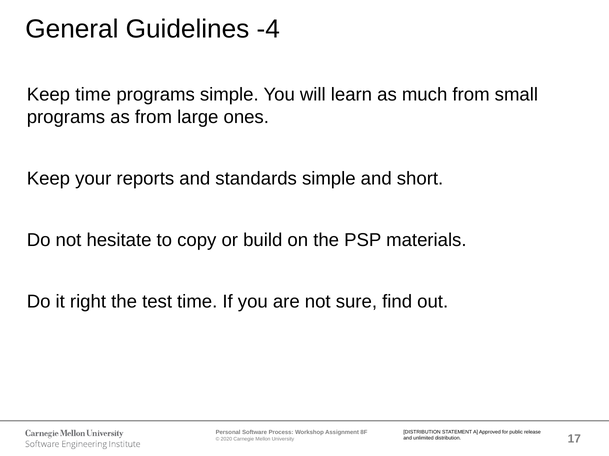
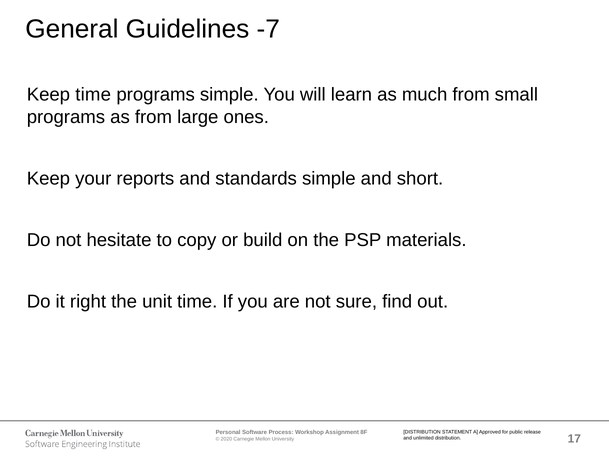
-4: -4 -> -7 (268, 29)
test: test -> unit (157, 302)
